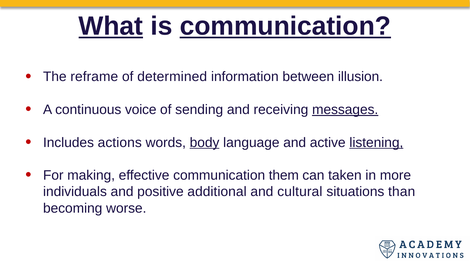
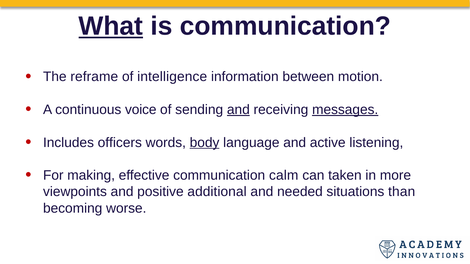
communication underline: present -> none (285, 26)
determined: determined -> intelligence (172, 77)
illusion: illusion -> motion (360, 77)
and underline: none -> present (238, 110)
actions: actions -> officers (120, 143)
listening underline: present -> none (376, 143)
them: them -> calm (284, 176)
individuals: individuals -> viewpoints (75, 192)
cultural: cultural -> needed (300, 192)
